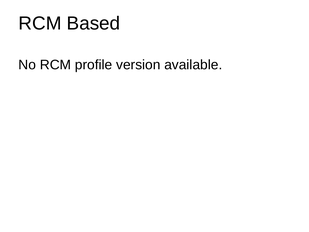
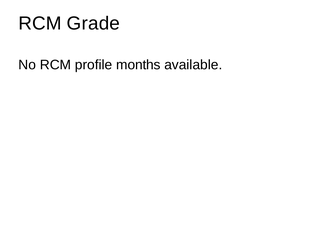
Based: Based -> Grade (93, 23)
version: version -> months (138, 65)
